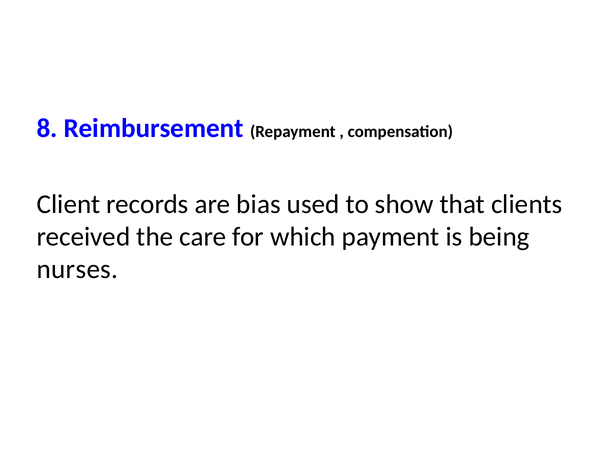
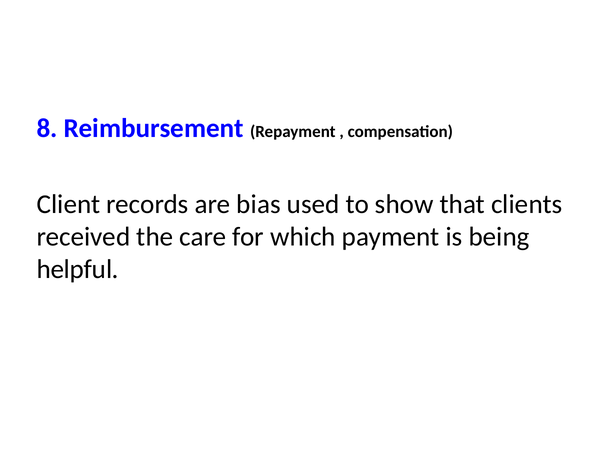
nurses: nurses -> helpful (78, 269)
